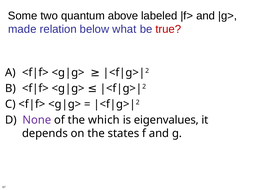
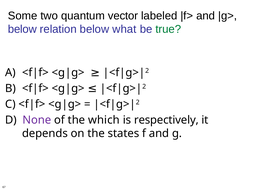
above: above -> vector (123, 16)
made: made -> below (22, 29)
true colour: red -> green (168, 29)
eigenvalues: eigenvalues -> respectively (166, 120)
